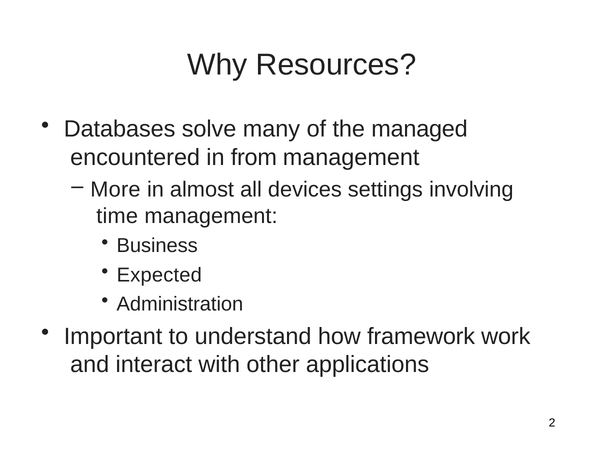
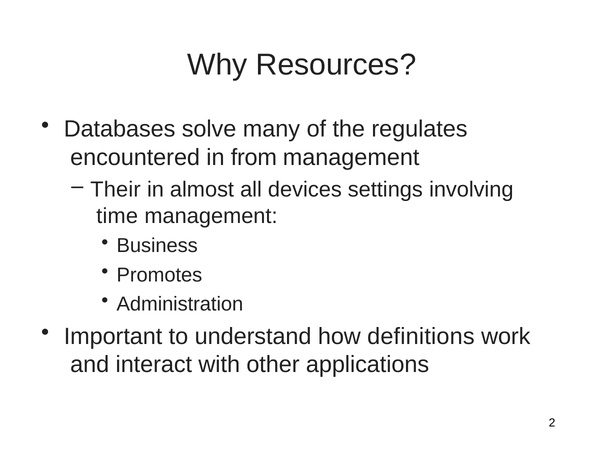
managed: managed -> regulates (419, 129)
More: More -> Their (115, 190)
Expected: Expected -> Promotes (159, 275)
framework: framework -> definitions (421, 336)
